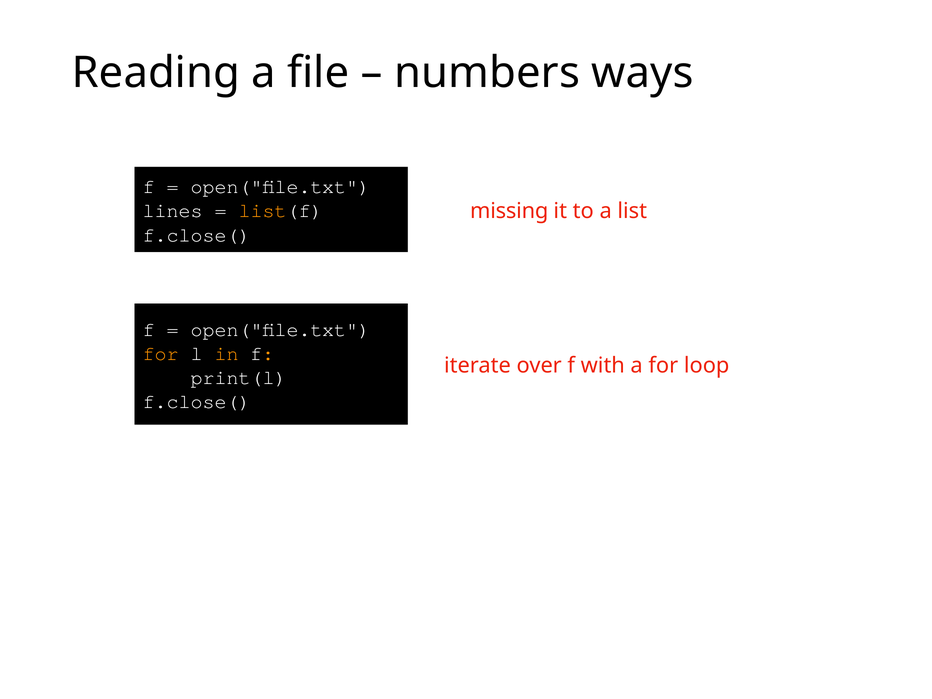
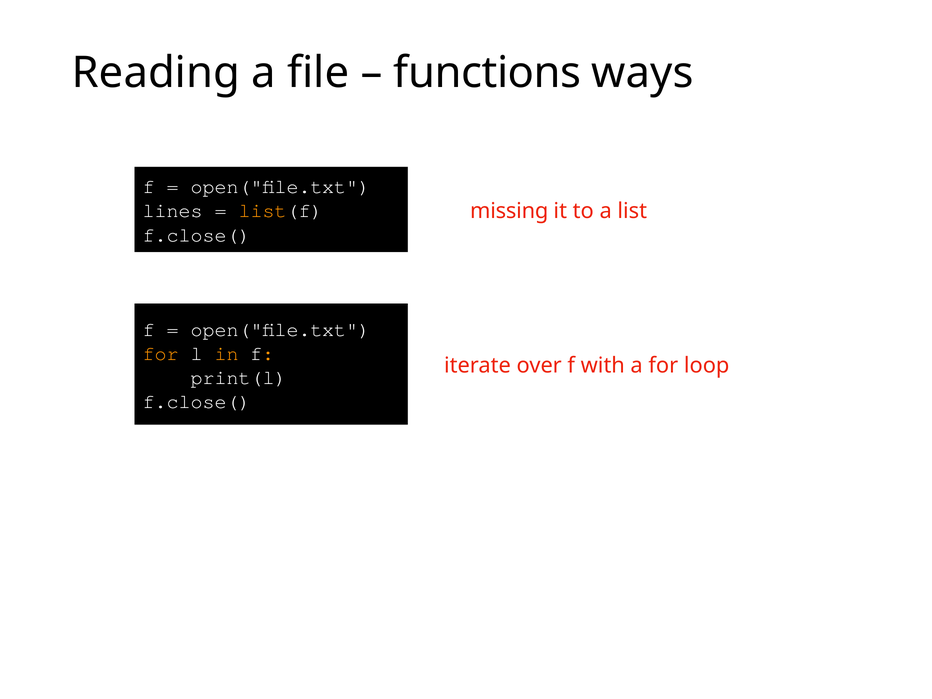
numbers: numbers -> functions (487, 73)
